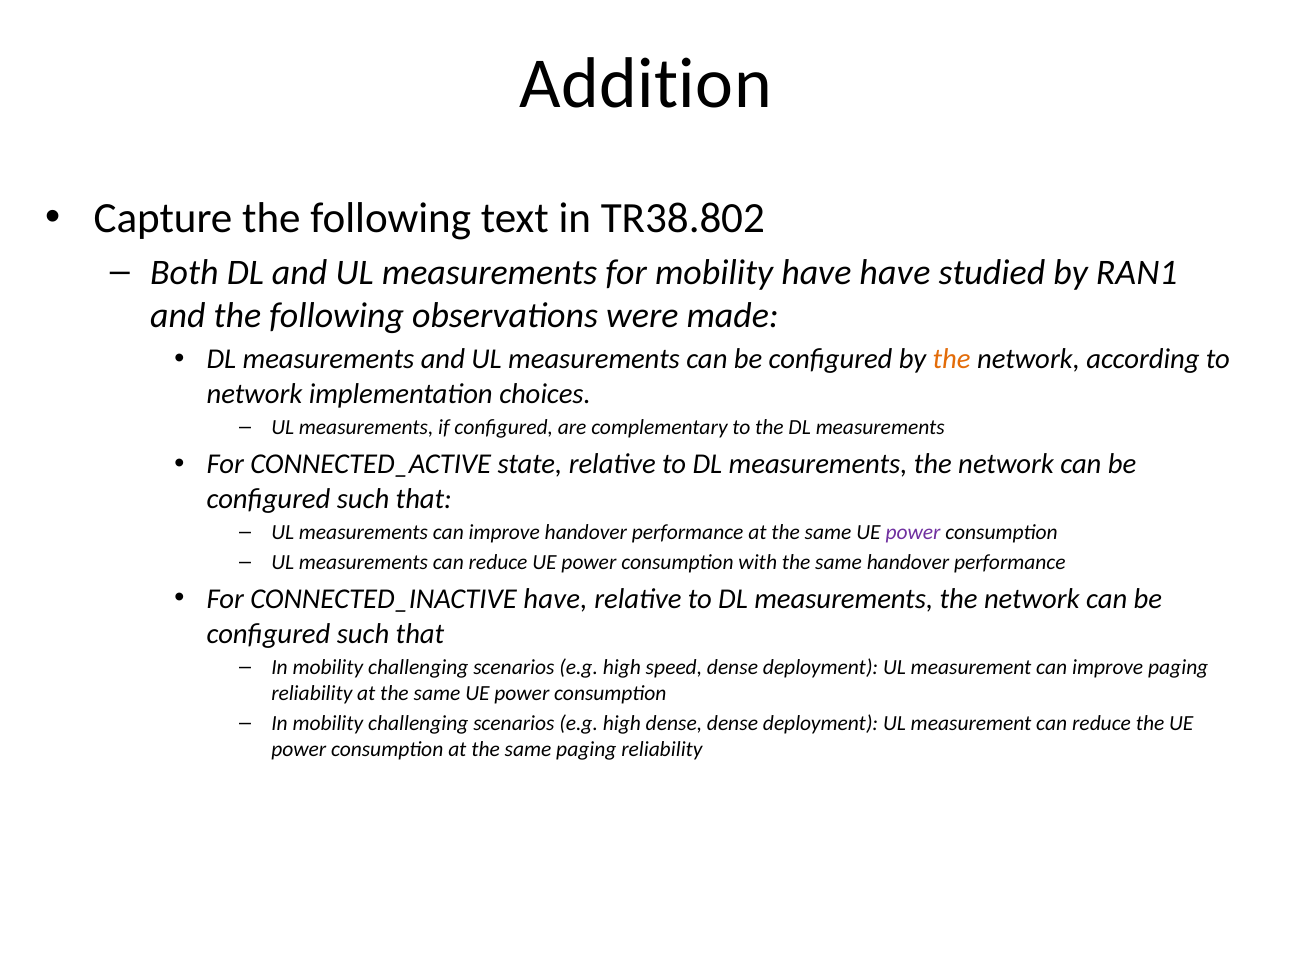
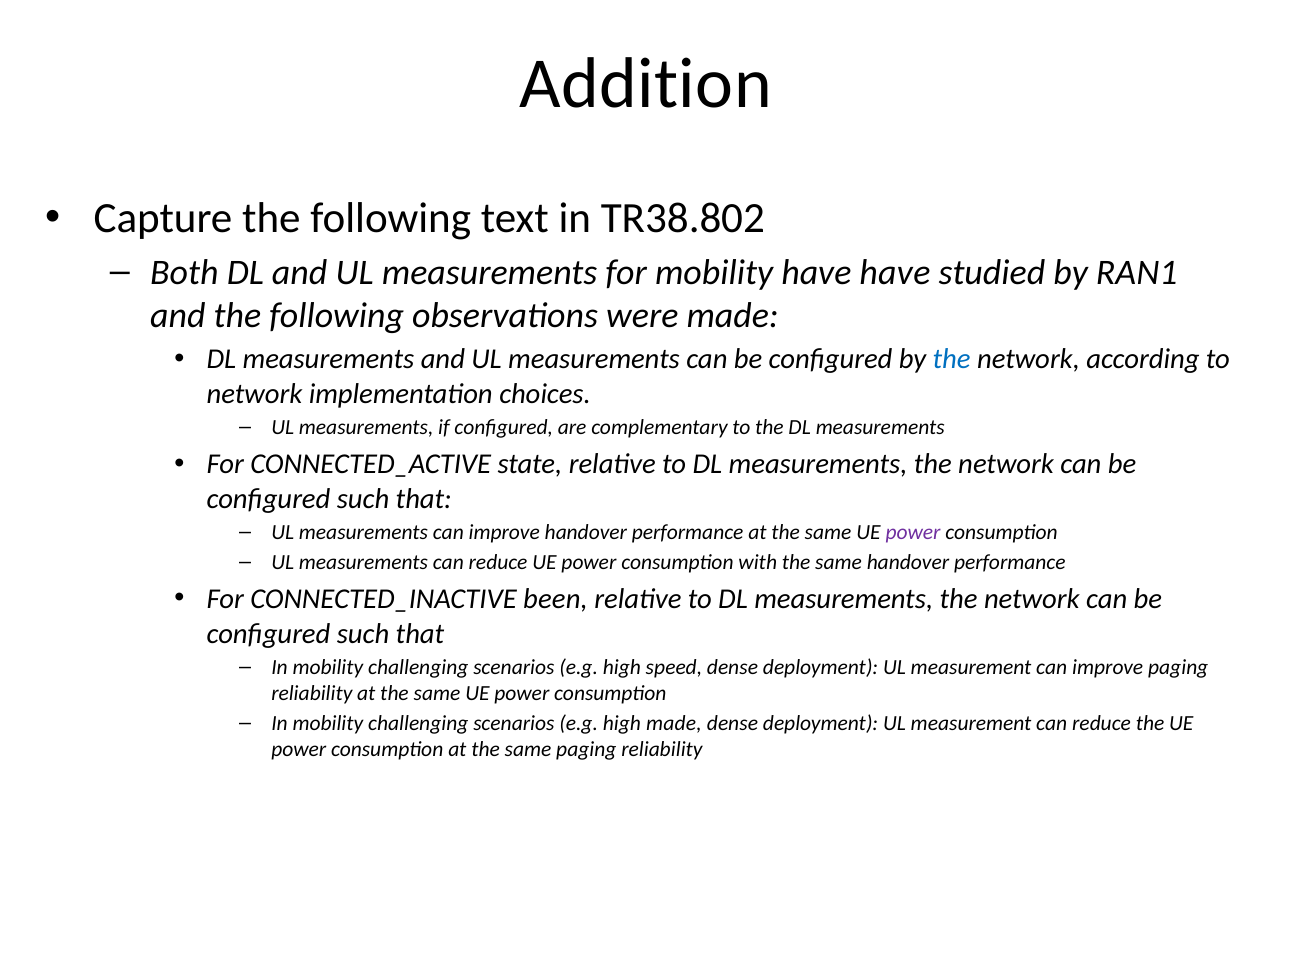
the colour: orange -> blue (952, 359)
CONNECTED_INACTIVE have: have -> been (556, 599)
high dense: dense -> made (674, 724)
